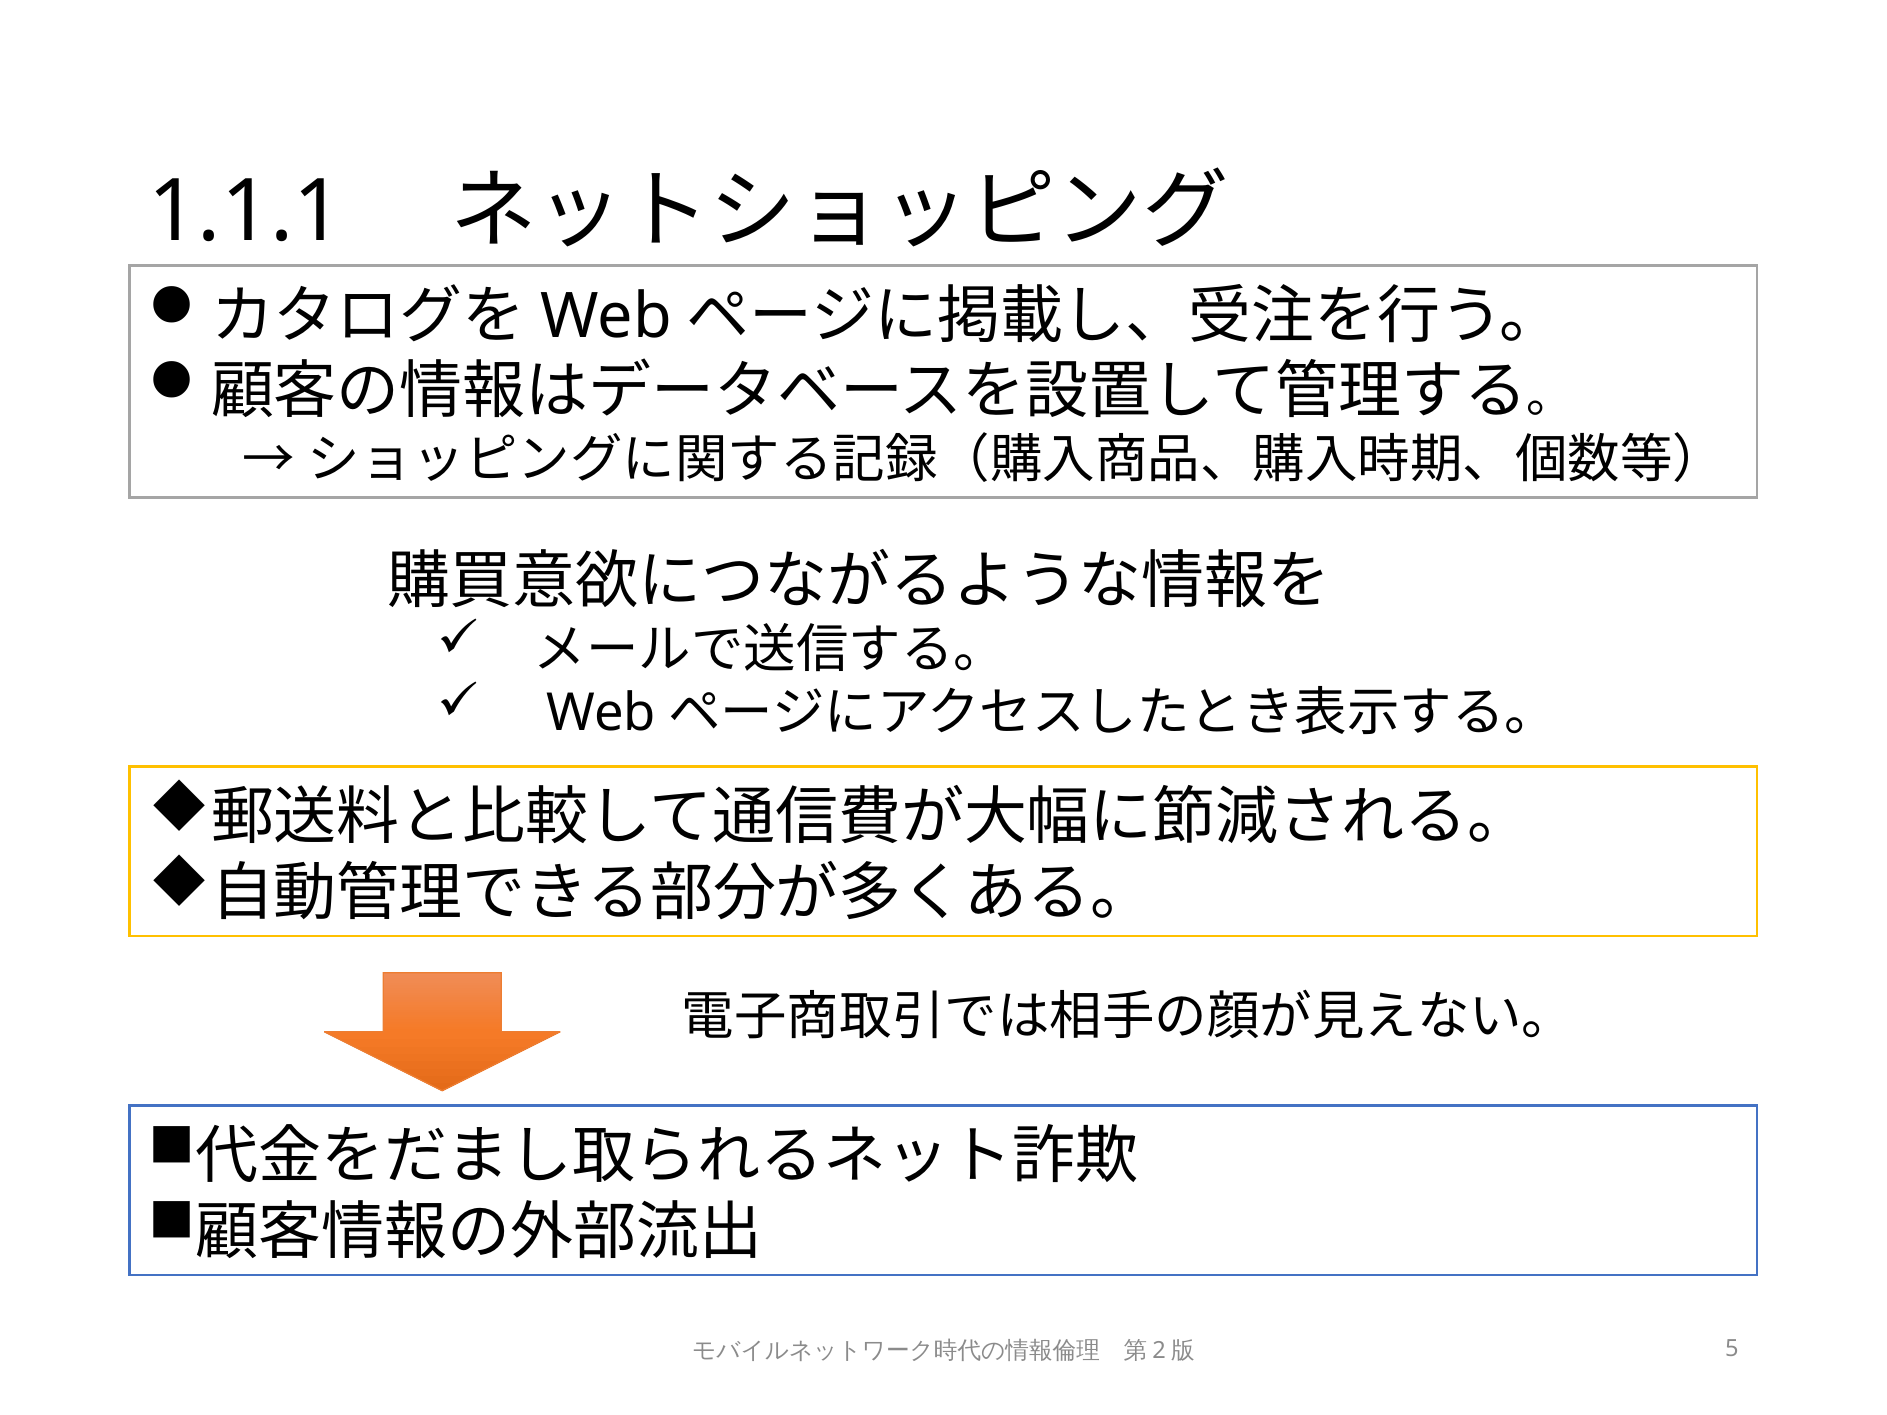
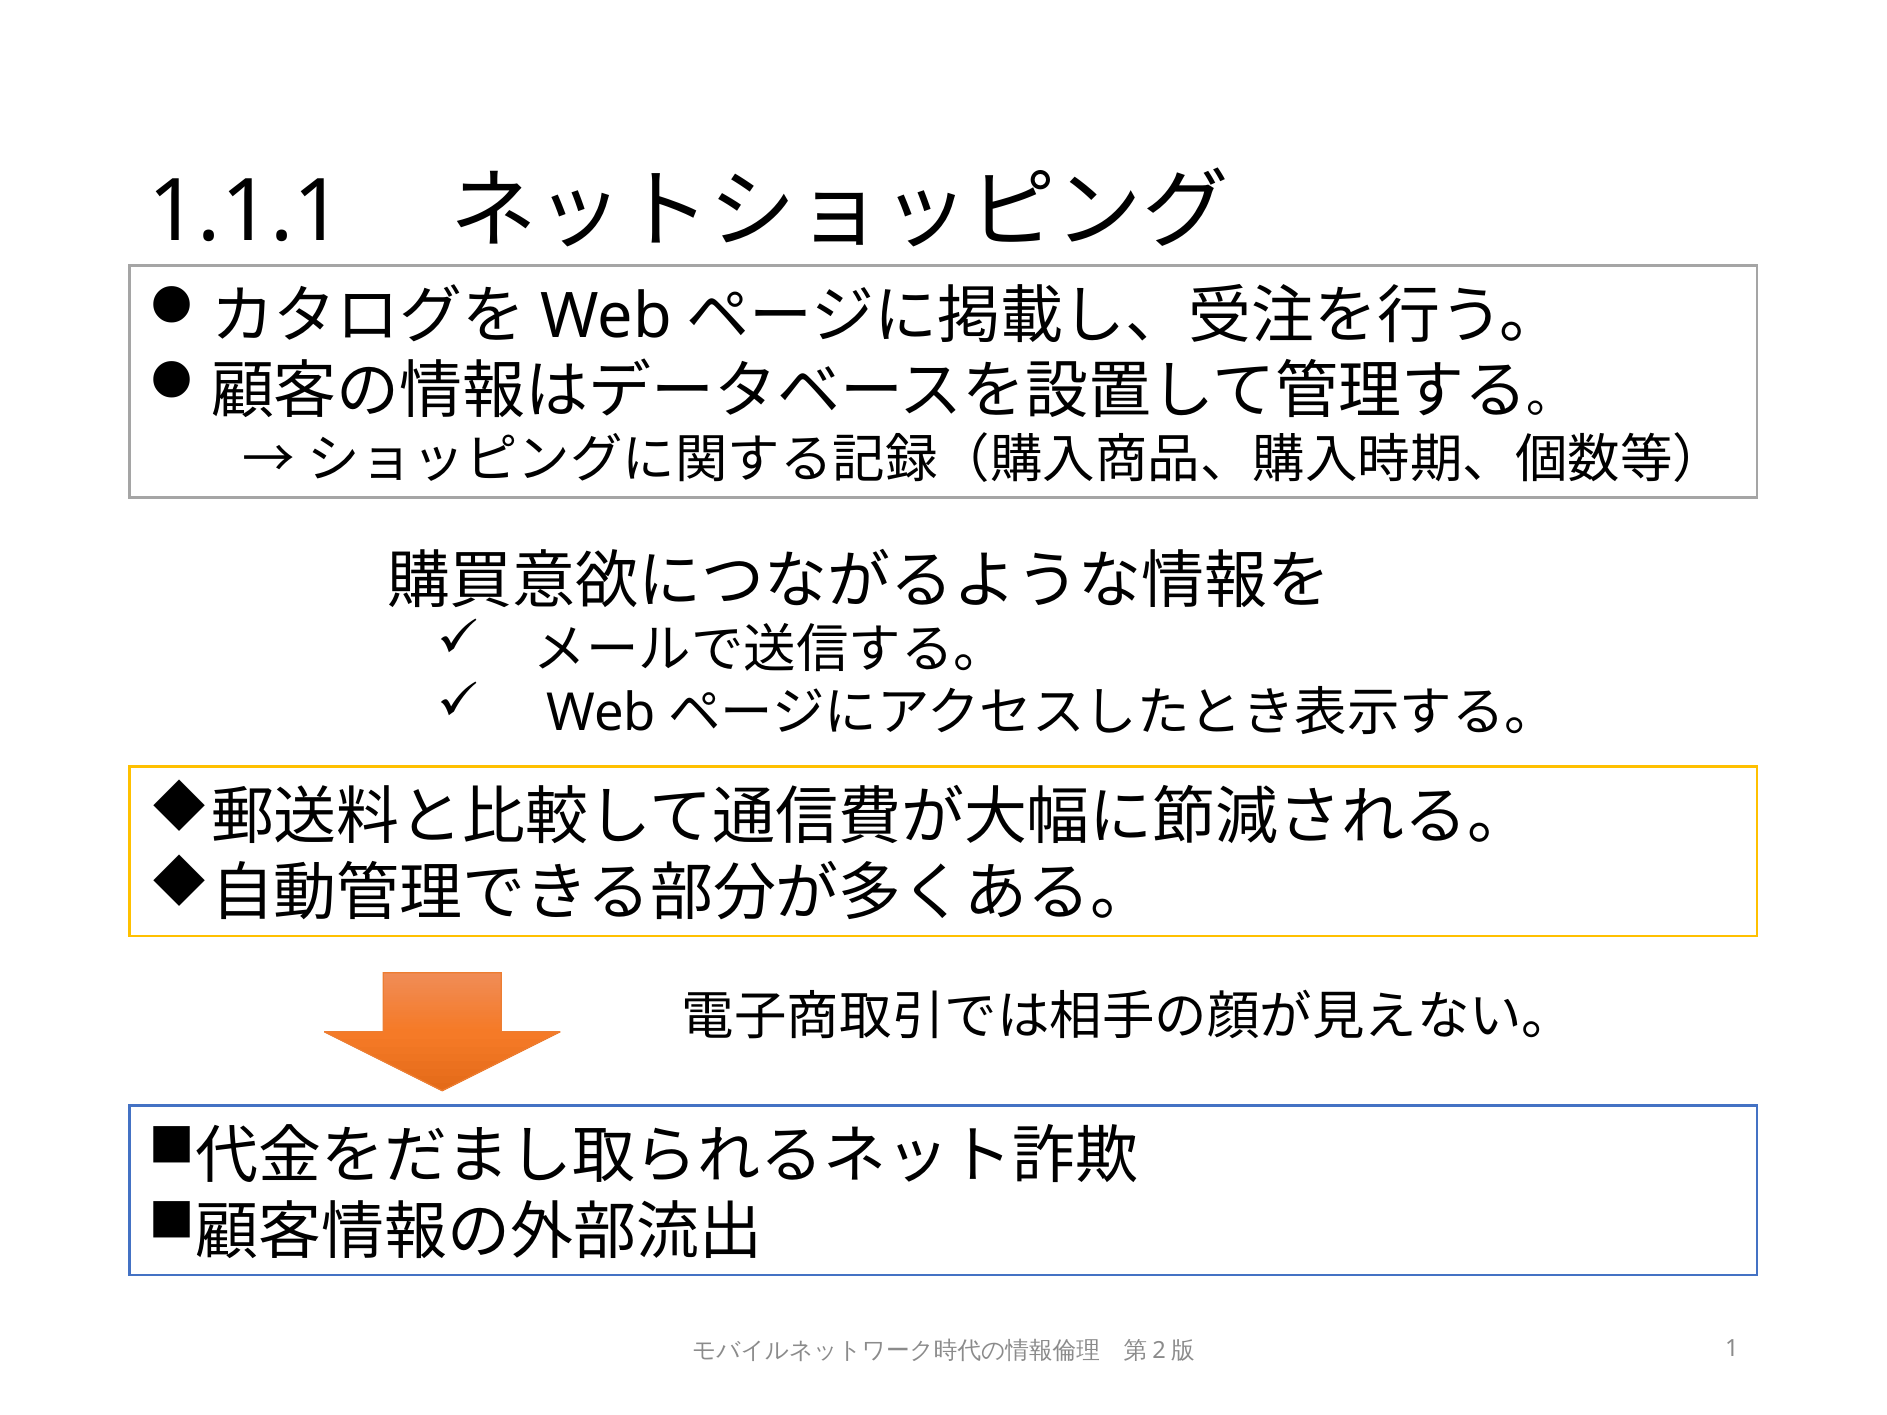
5: 5 -> 1 (1732, 1349)
